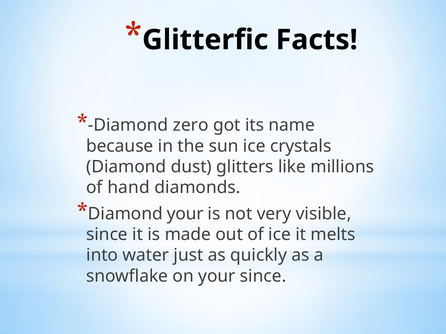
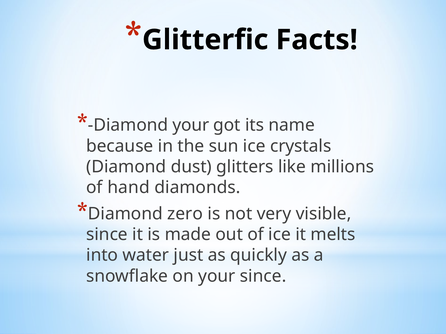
Diamond zero: zero -> your (191, 125)
Diamond your: your -> zero (185, 214)
